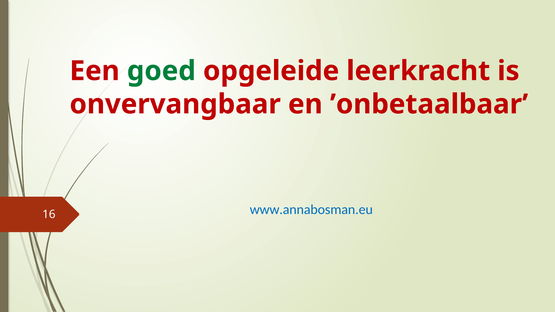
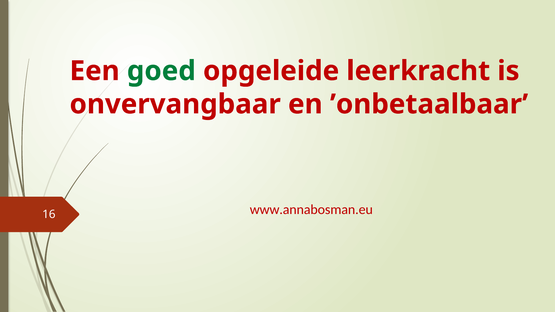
www.annabosman.eu colour: blue -> red (311, 210)
